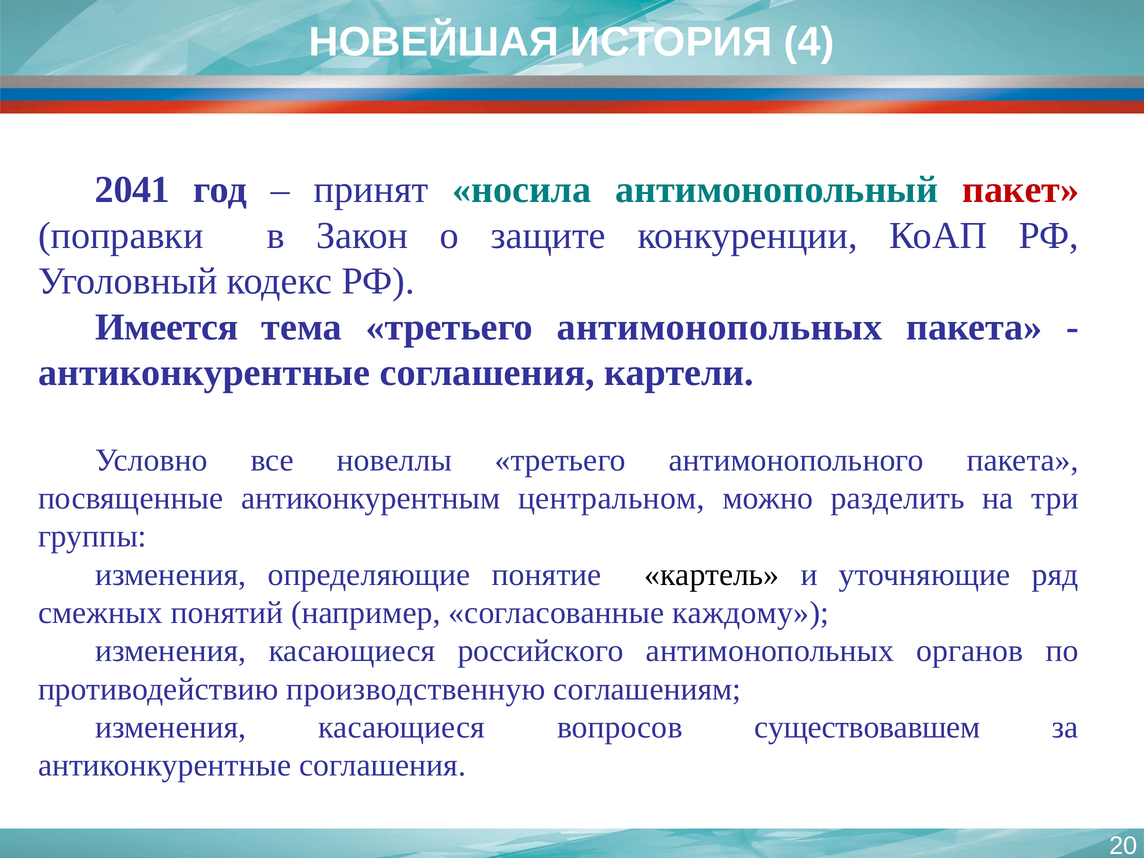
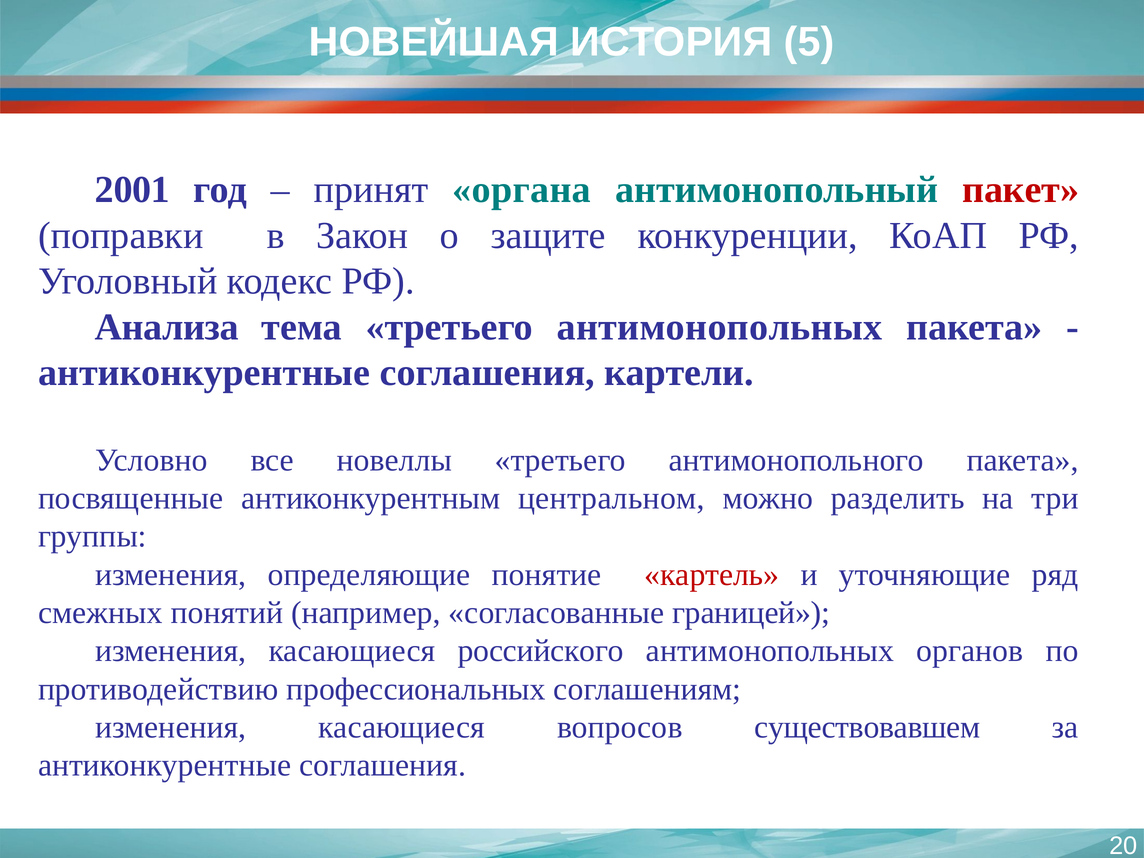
4: 4 -> 5 (809, 42)
2041: 2041 -> 2001 (132, 190)
носила: носила -> органа (522, 190)
Имеется: Имеется -> Анализа (167, 327)
картель colour: black -> red (712, 575)
каждому: каждому -> границей (751, 613)
производственную: производственную -> профессиональных (416, 689)
